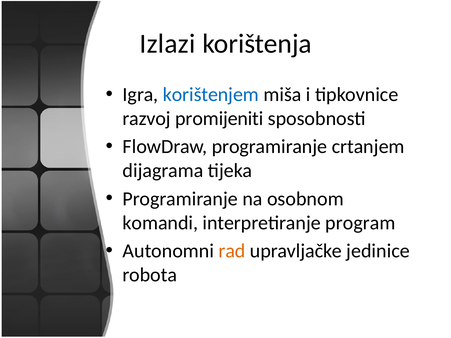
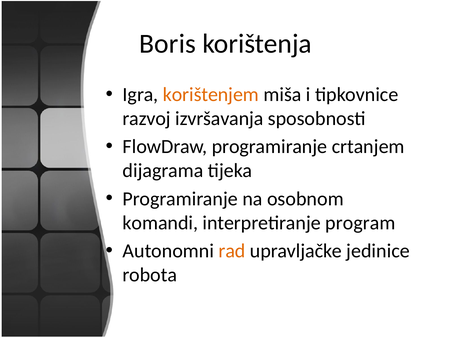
Izlazi: Izlazi -> Boris (167, 44)
korištenjem colour: blue -> orange (211, 95)
promijeniti: promijeniti -> izvršavanja (219, 119)
